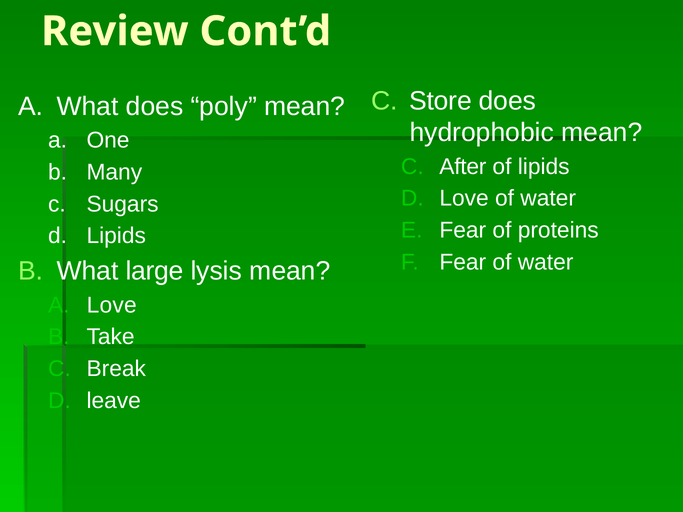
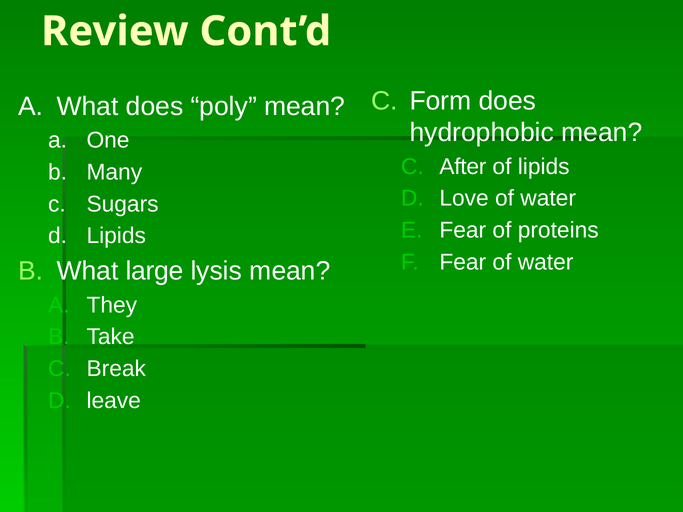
Store: Store -> Form (440, 101)
Love: Love -> They (112, 305)
